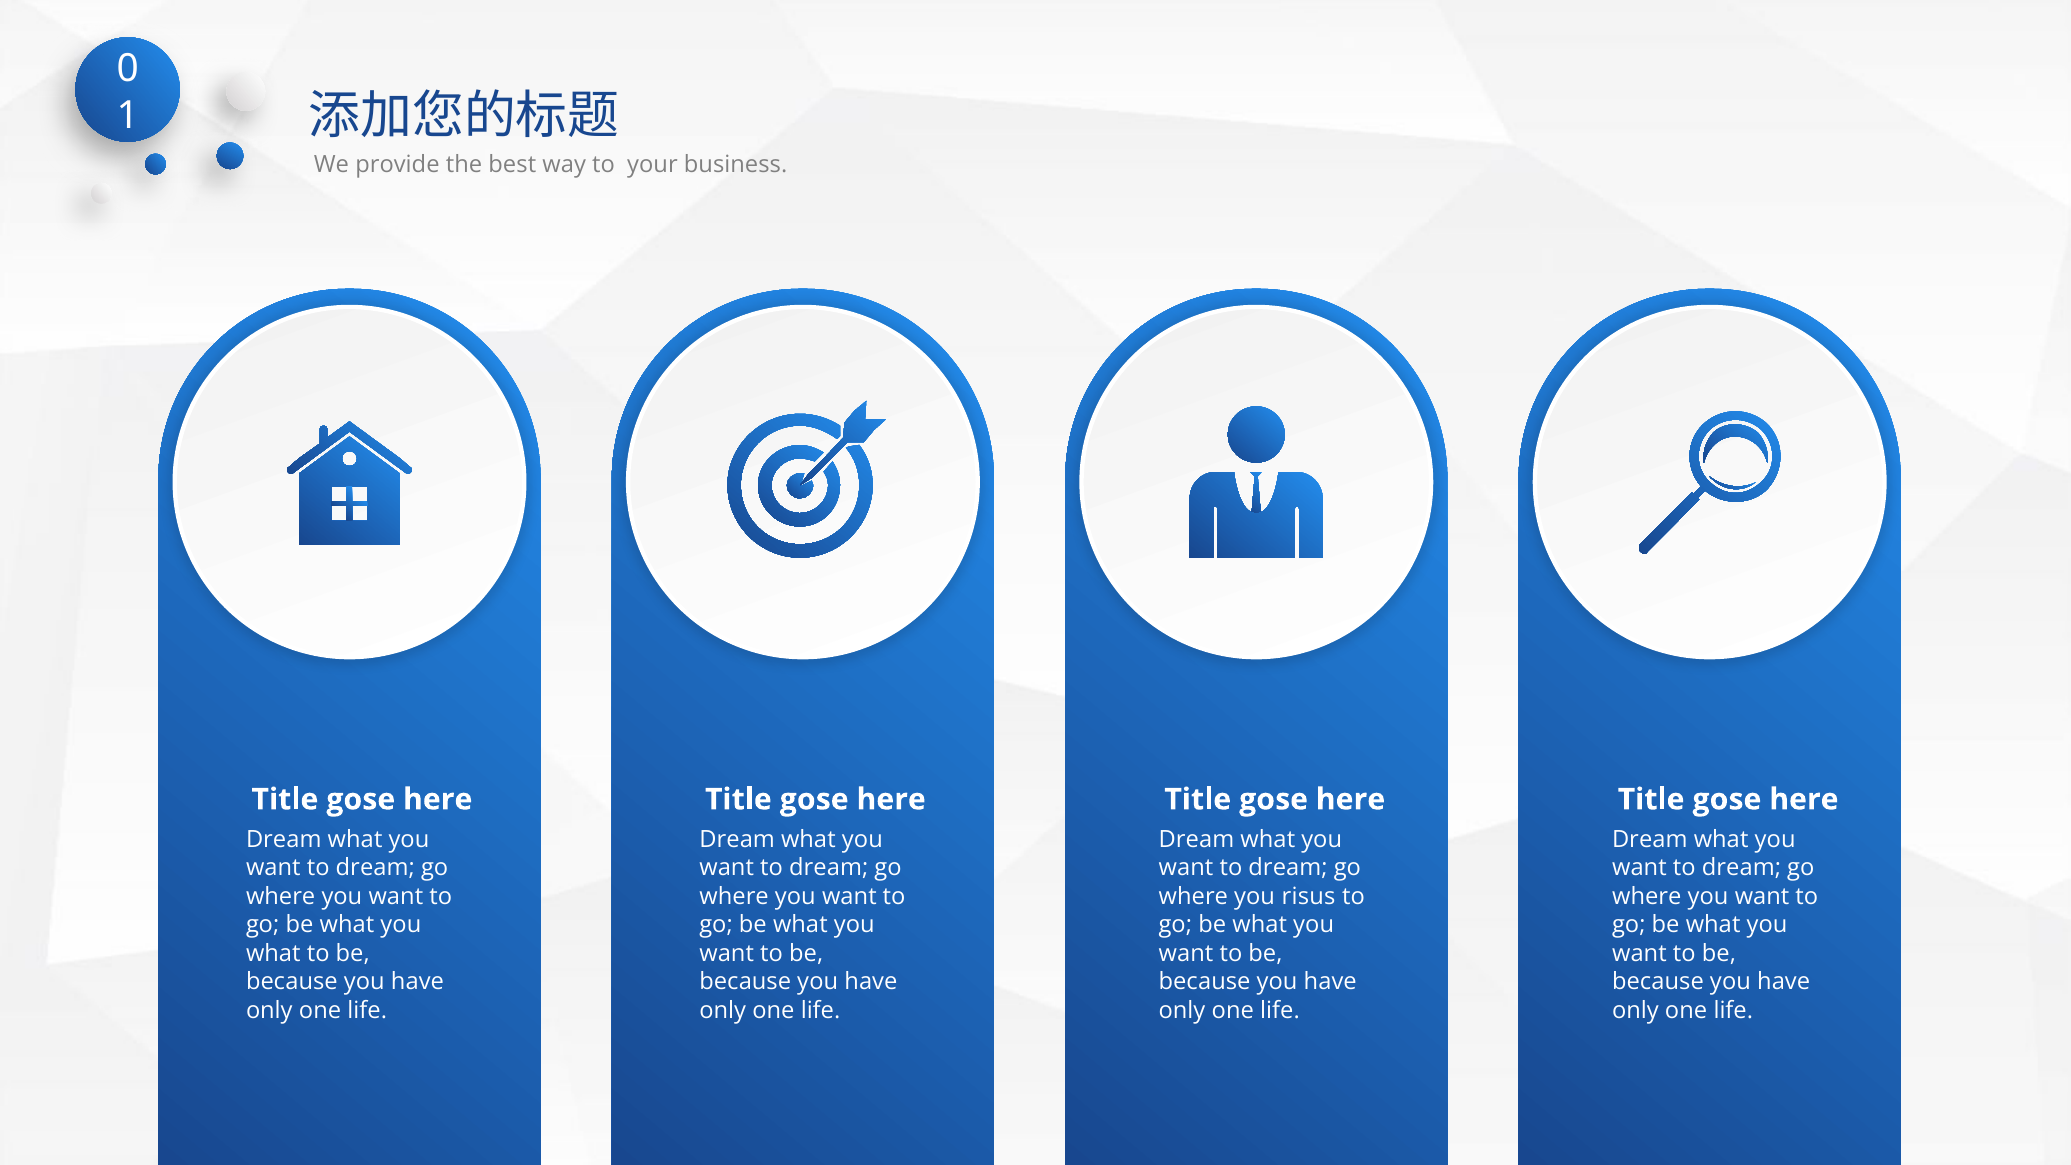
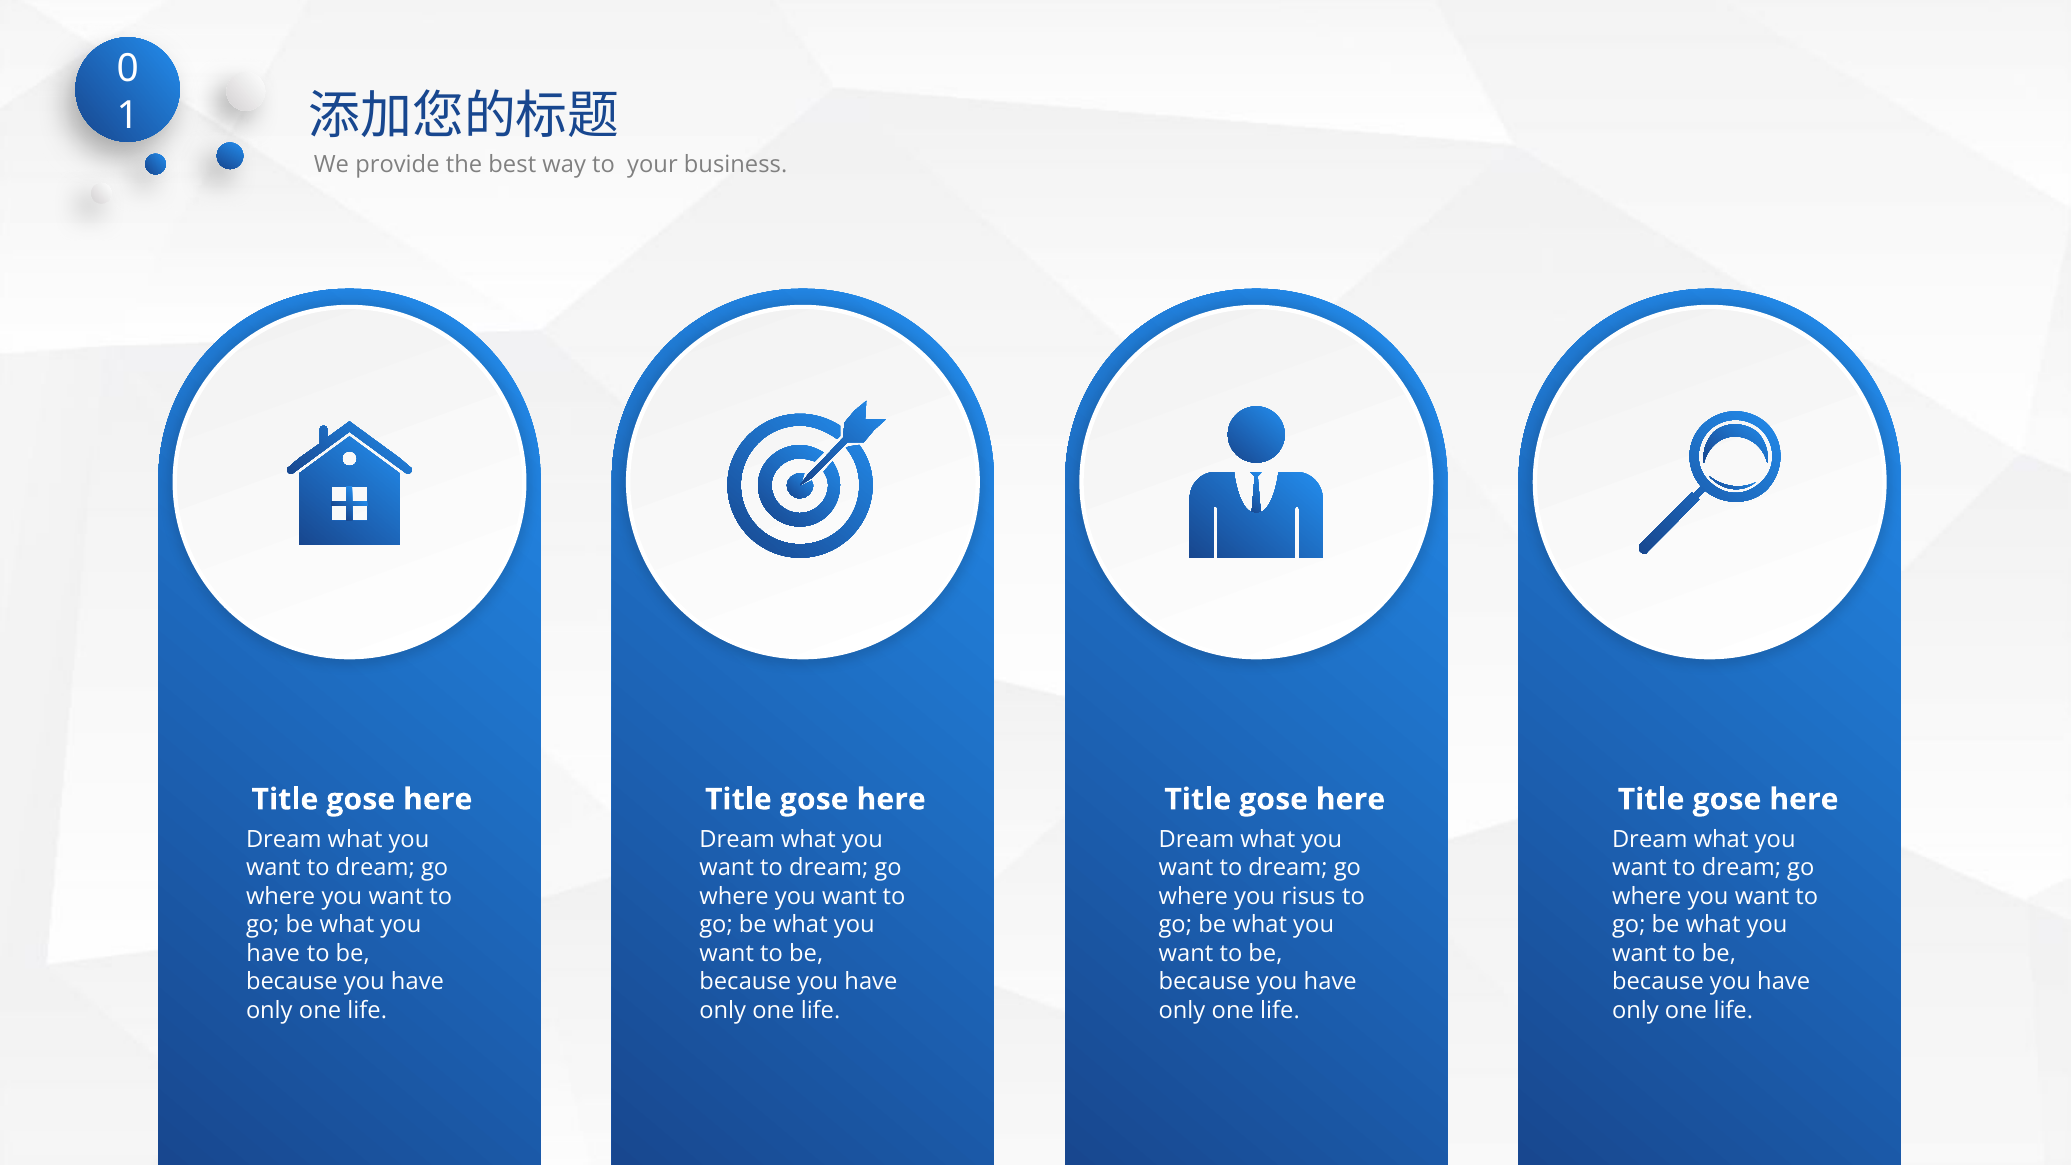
what: what -> have (273, 953)
